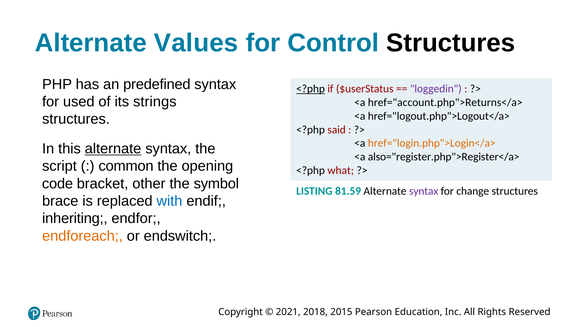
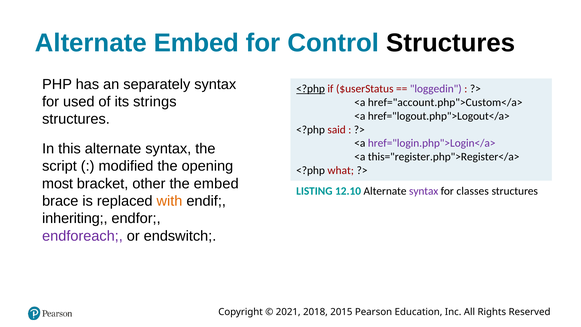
Alternate Values: Values -> Embed (196, 43)
predefined: predefined -> separately (157, 84)
href="account.php">Returns</a>: href="account.php">Returns</a> -> href="account.php">Custom</a> (445, 102)
href="login.php">Login</a> colour: orange -> purple (432, 143)
alternate underline: present -> none (113, 149)
also="register.php">Register</a>: also="register.php">Register</a> -> this="register.php">Register</a> (444, 157)
common: common -> modified (126, 166)
code: code -> most (57, 183)
the symbol: symbol -> embed (216, 183)
81.59: 81.59 -> 12.10 (348, 191)
change: change -> classes (473, 191)
with colour: blue -> orange (169, 201)
endforeach colour: orange -> purple (82, 236)
